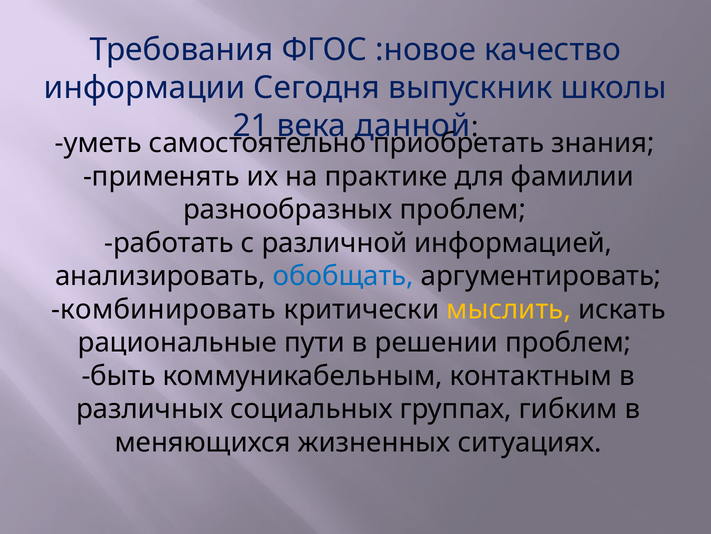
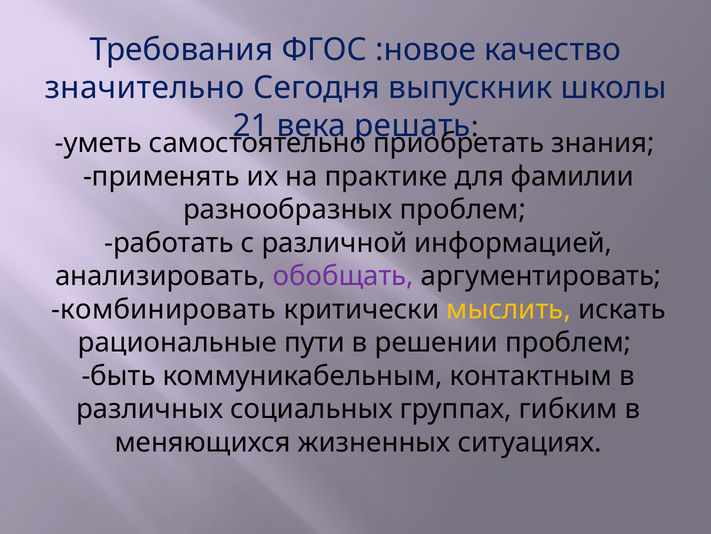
информации: информации -> значительно (144, 88)
данной: данной -> решать (412, 126)
обобщать colour: blue -> purple (343, 276)
